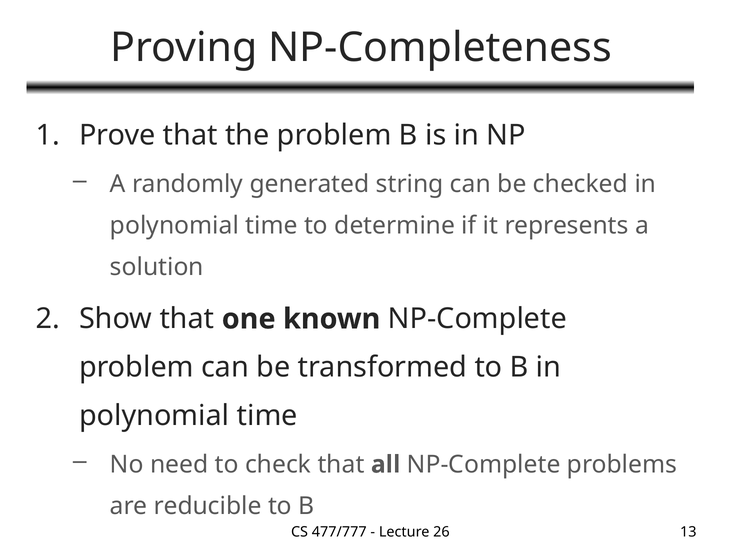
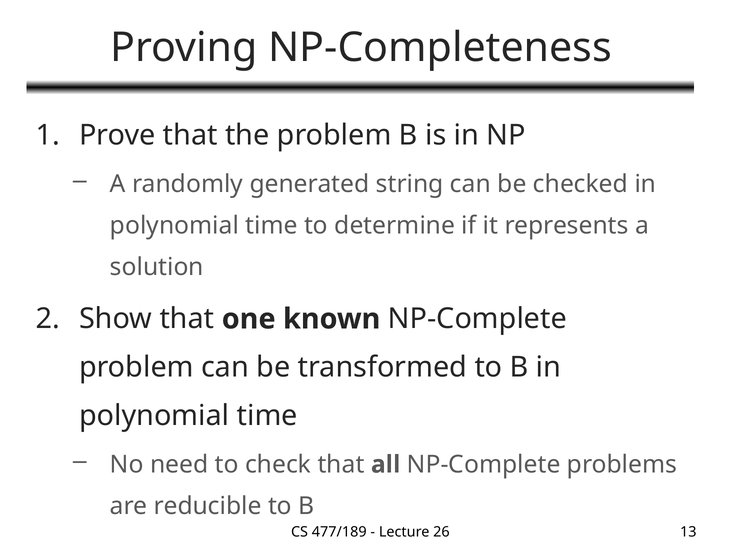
477/777: 477/777 -> 477/189 (339, 532)
